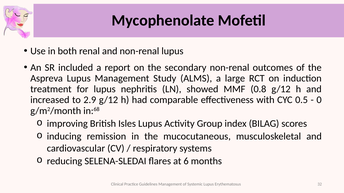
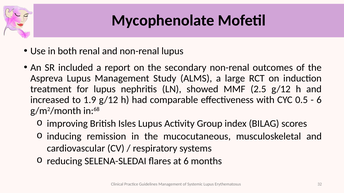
0.8: 0.8 -> 2.5 (258, 89)
2.9: 2.9 -> 1.9 (90, 100)
0: 0 -> 6 (319, 100)
